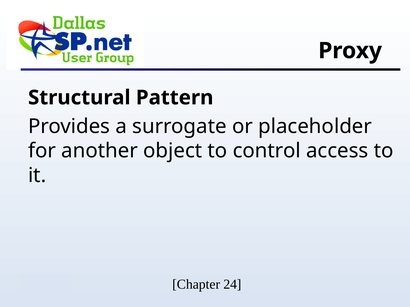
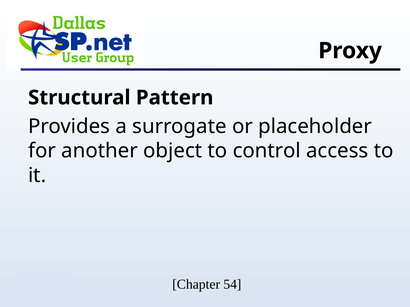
24: 24 -> 54 (232, 285)
